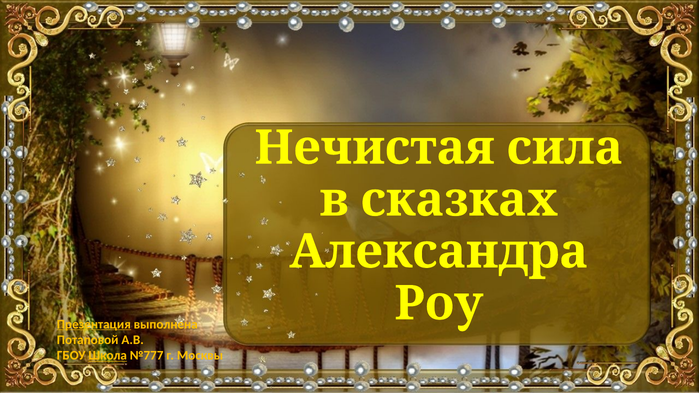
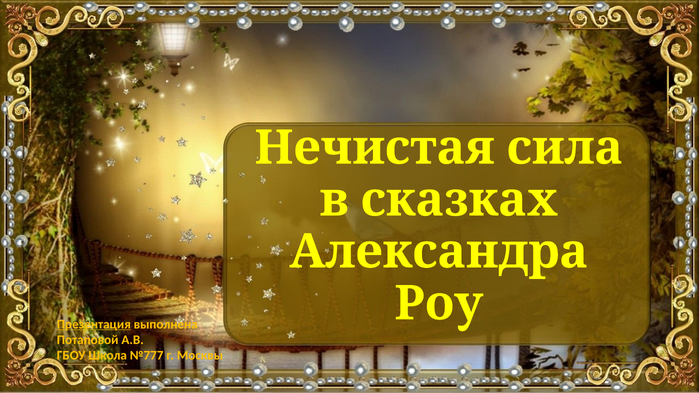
Школа underline: present -> none (108, 356)
